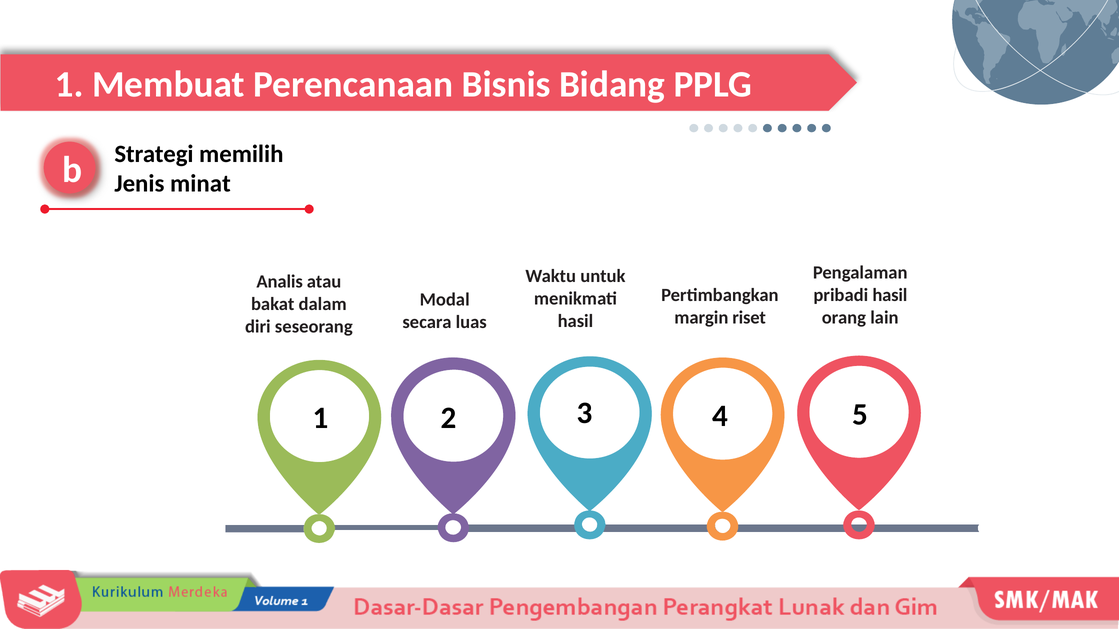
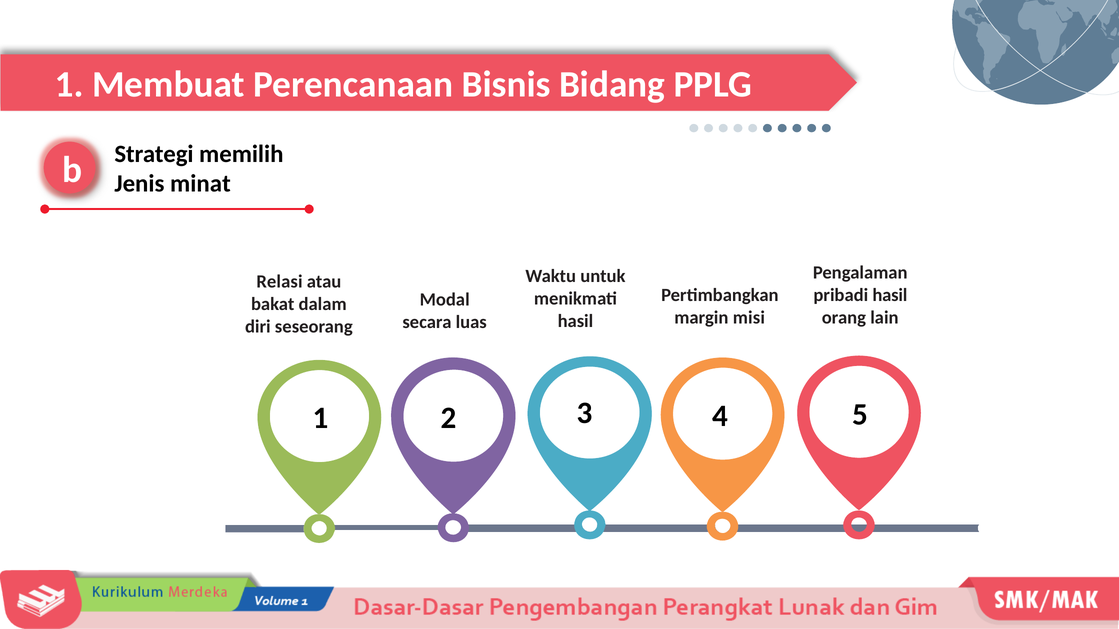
Analis: Analis -> Relasi (279, 282)
riset: riset -> misi (749, 318)
